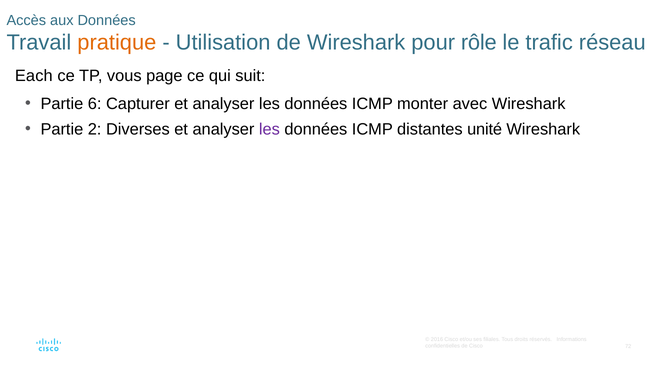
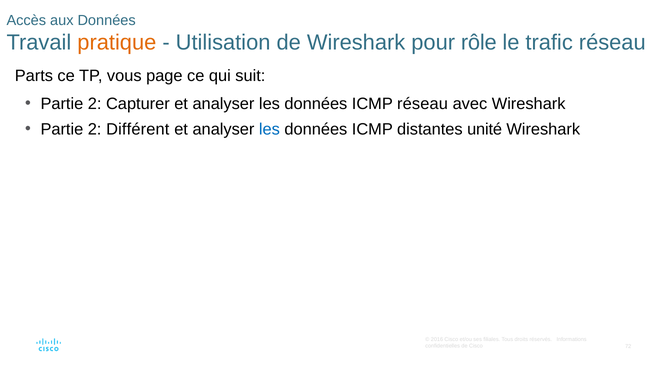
Each: Each -> Parts (34, 76)
6: 6 -> 2 (95, 104)
ICMP monter: monter -> réseau (423, 104)
Diverses: Diverses -> Différent (138, 129)
les colour: purple -> blue (269, 129)
